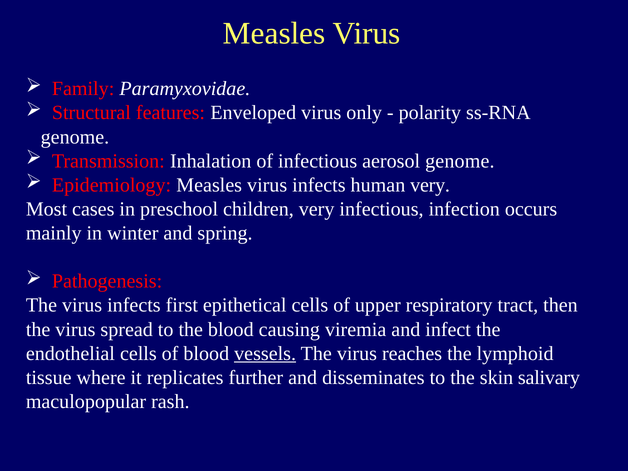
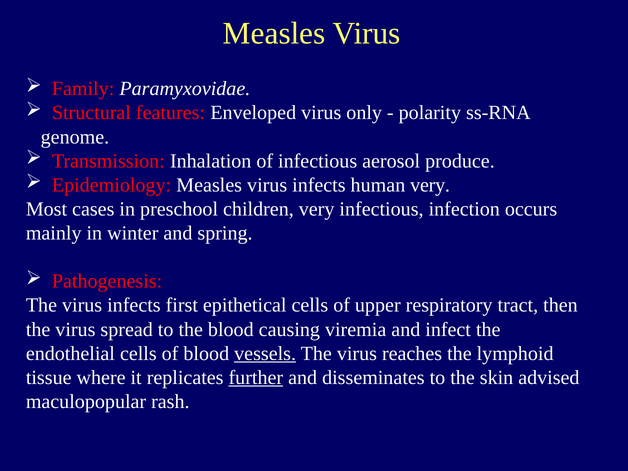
aerosol genome: genome -> produce (460, 161)
further underline: none -> present (256, 378)
salivary: salivary -> advised (549, 378)
